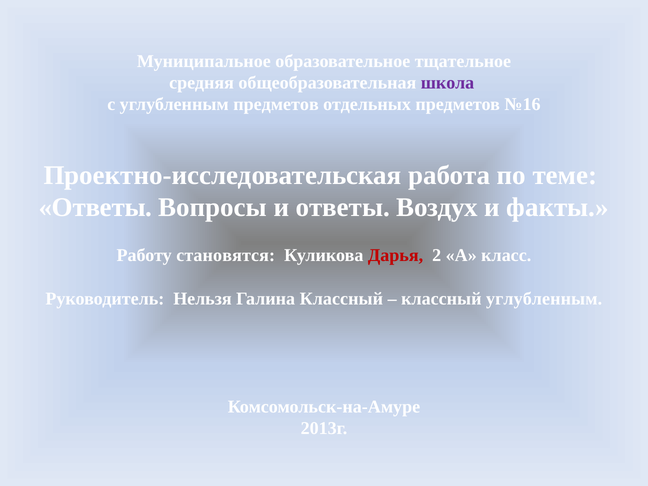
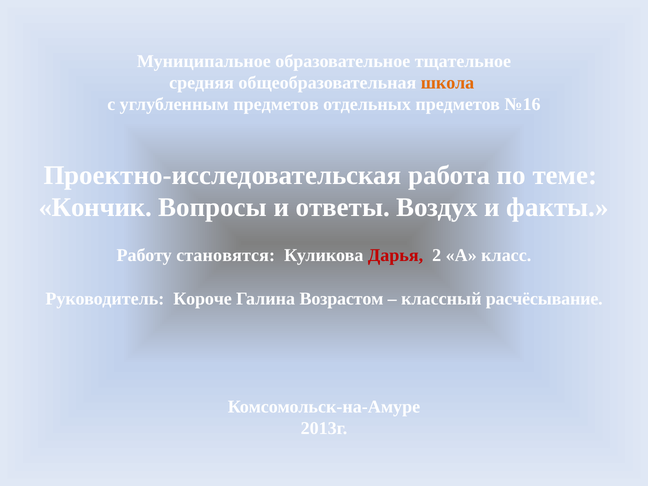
школа colour: purple -> orange (448, 83)
Ответы: Ответы -> Кончик (95, 208)
Нельзя: Нельзя -> Короче (203, 299)
Галина Классный: Классный -> Возрастом (342, 299)
классный углубленным: углубленным -> расчёсывание (544, 299)
